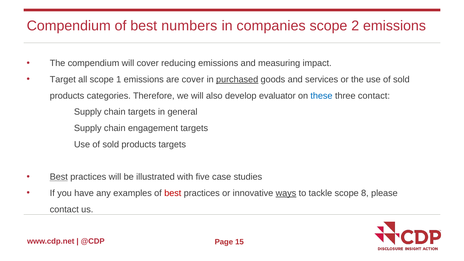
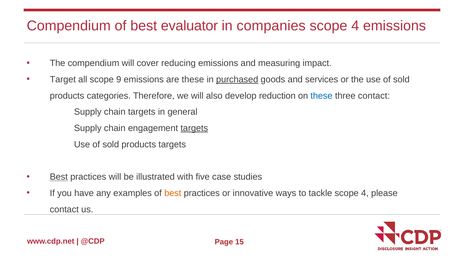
numbers: numbers -> evaluator (189, 26)
2: 2 -> 4 (355, 26)
1: 1 -> 9 (119, 80)
are cover: cover -> these (193, 80)
evaluator: evaluator -> reduction (277, 96)
targets underline: none -> present (194, 128)
best colour: red -> orange (173, 193)
ways underline: present -> none (286, 193)
tackle scope 8: 8 -> 4 (365, 193)
